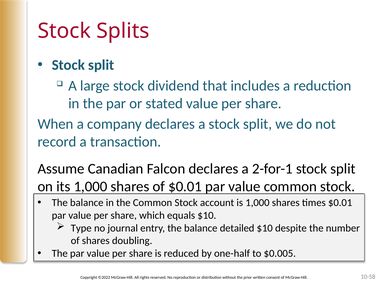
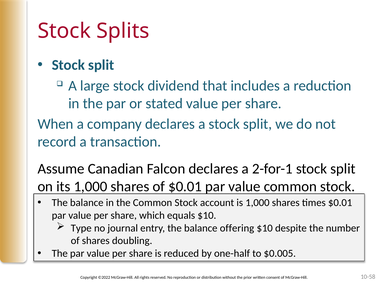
detailed: detailed -> offering (237, 228)
